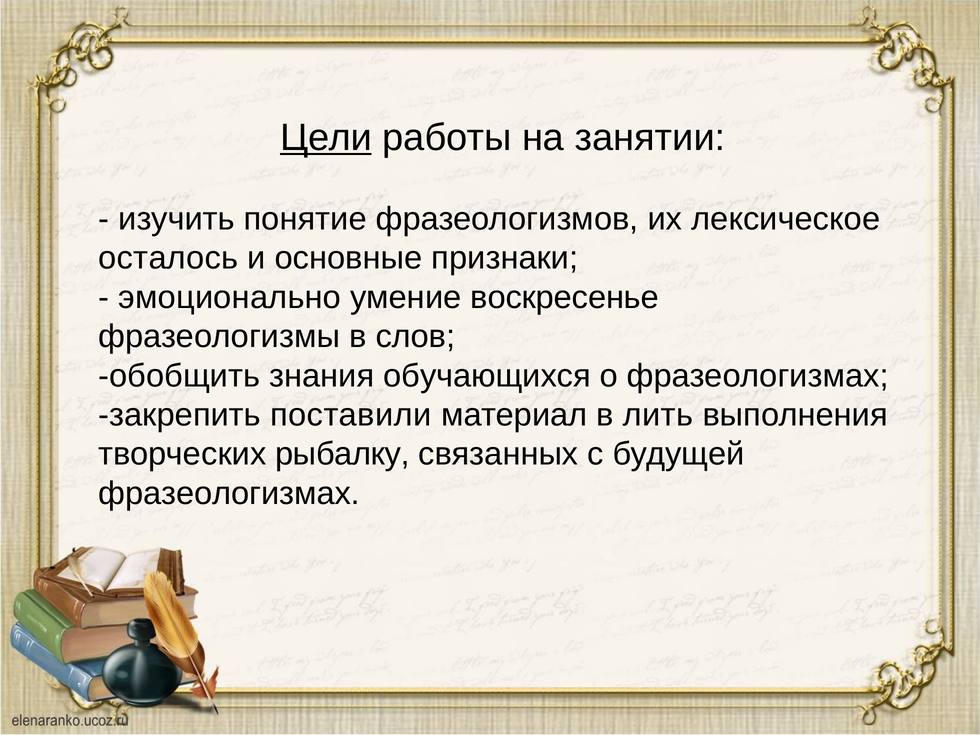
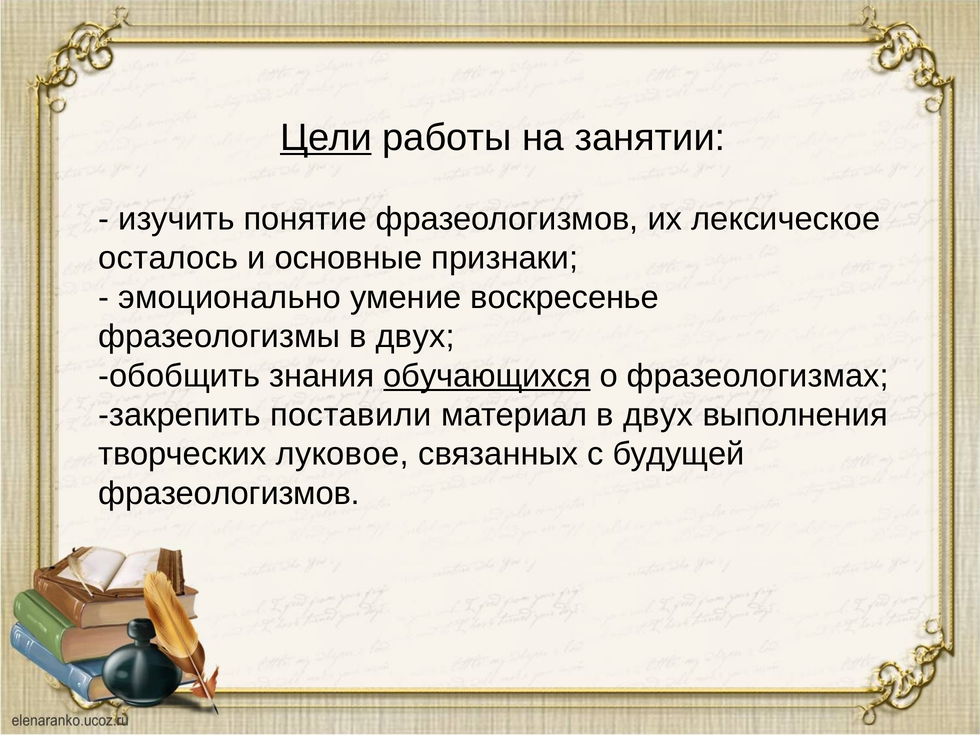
фразеологизмы в слов: слов -> двух (415, 337)
обучающихся underline: none -> present (487, 376)
материал в лить: лить -> двух (658, 415)
рыбалку: рыбалку -> луковое (342, 454)
фразеологизмах: фразеологизмах -> фразеологизмов (229, 493)
